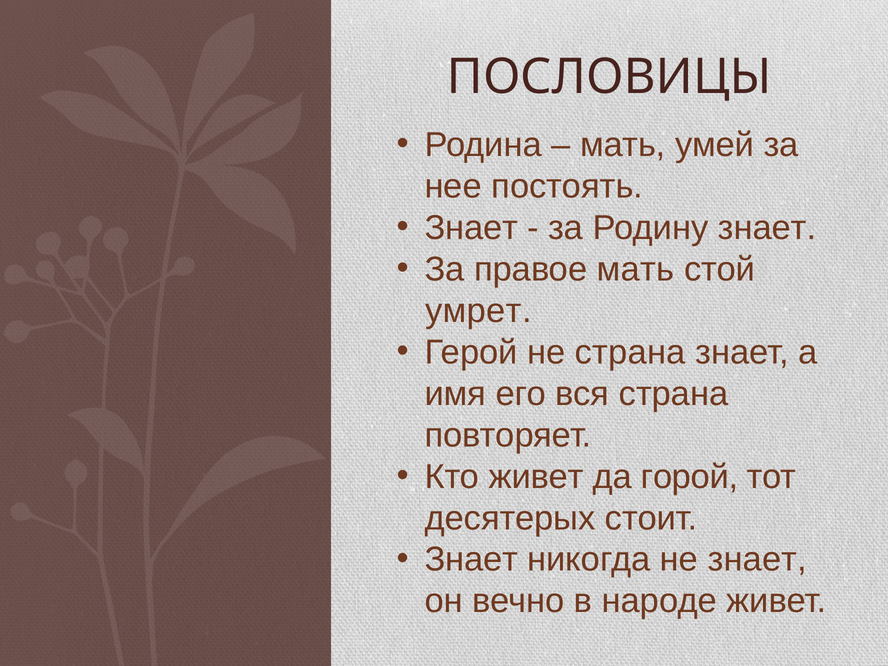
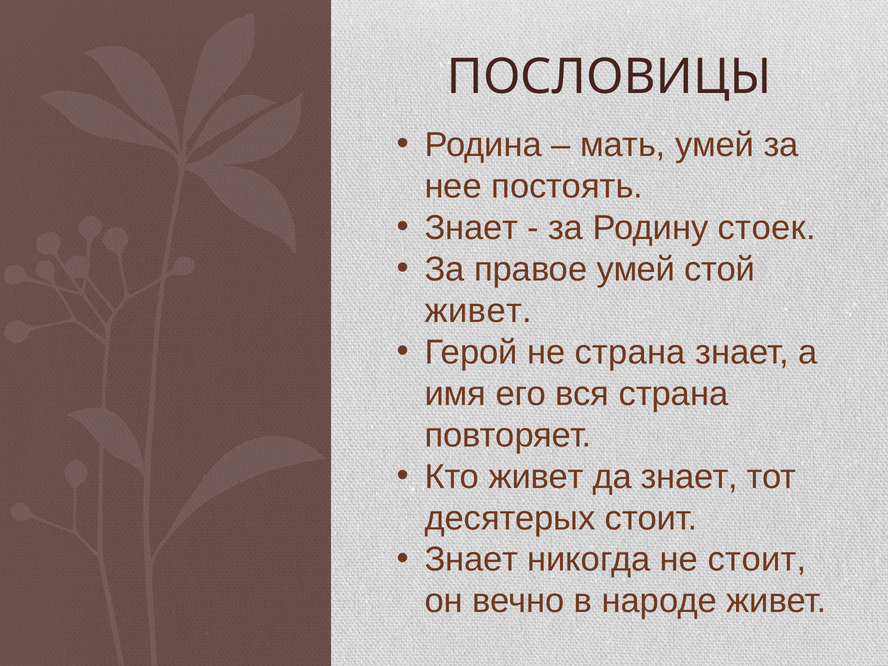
Родину знает: знает -> стоек (767, 228)
правое мать: мать -> умей (636, 269)
умрет: умрет -> живет (478, 311)
да горой: горой -> знает (689, 477)
не знает: знает -> стоит (757, 560)
